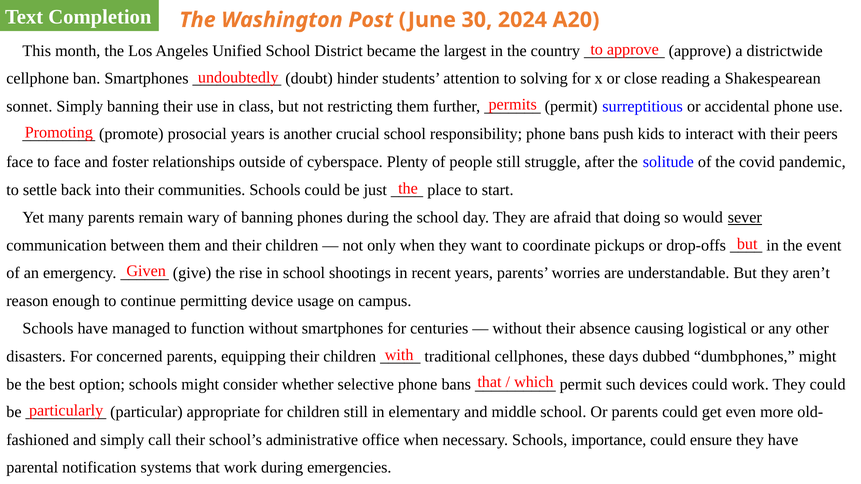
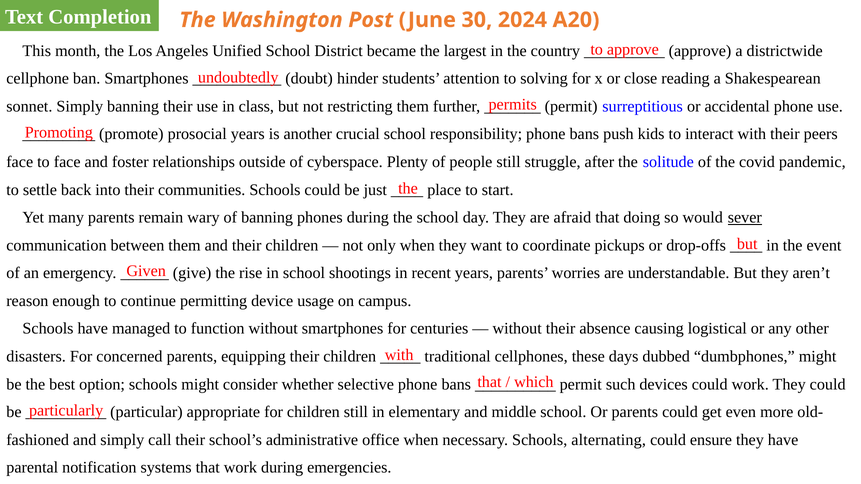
importance: importance -> alternating (609, 440)
